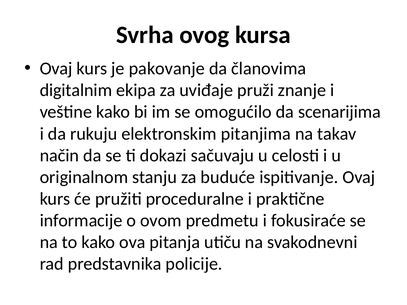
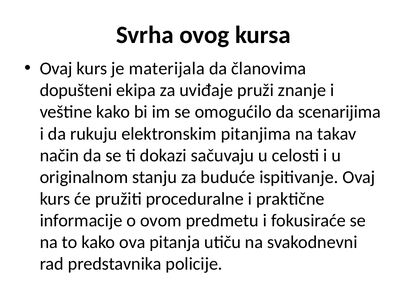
pakovanje: pakovanje -> materijala (167, 69)
digitalnim: digitalnim -> dopušteni (76, 90)
